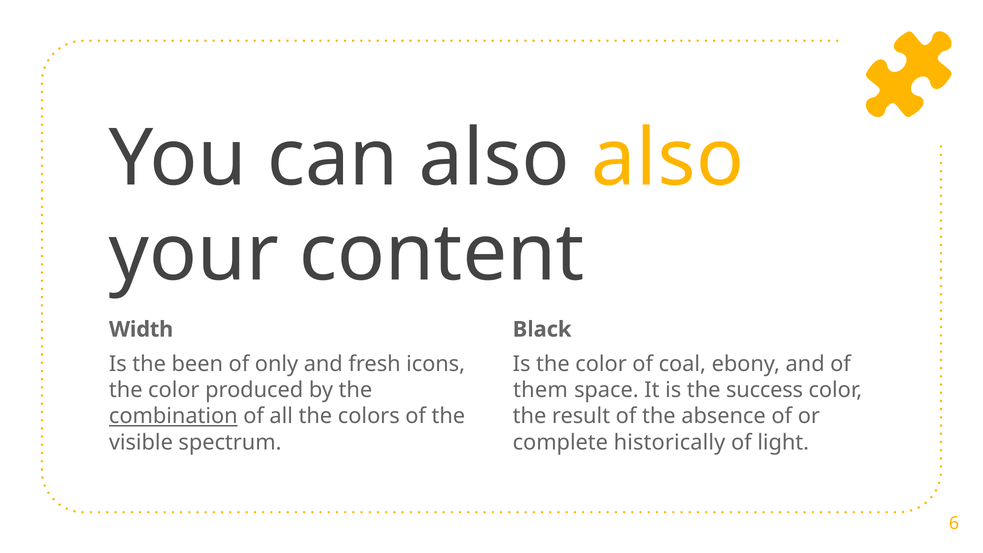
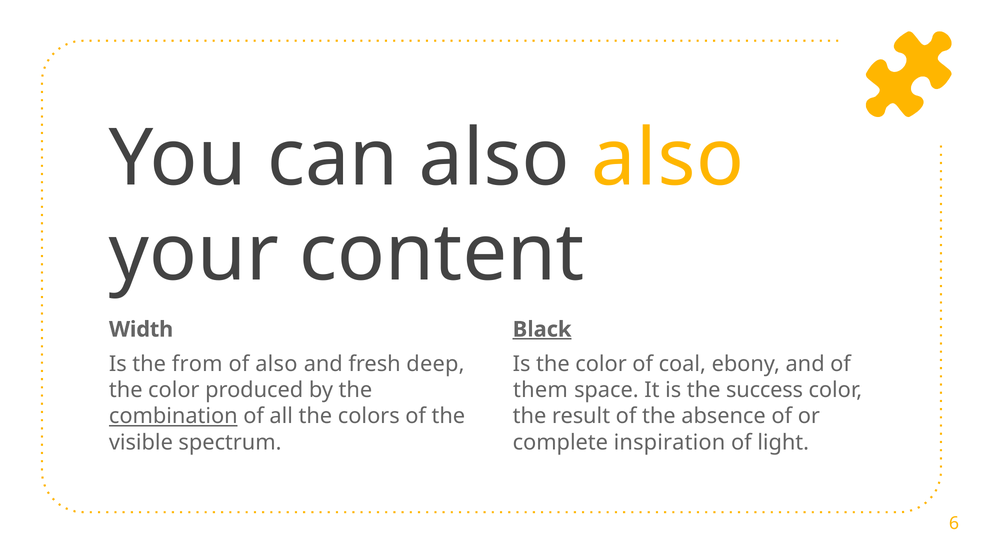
Black underline: none -> present (542, 329)
been: been -> from (197, 364)
of only: only -> also (276, 364)
icons: icons -> deep (435, 364)
historically: historically -> inspiration (669, 442)
